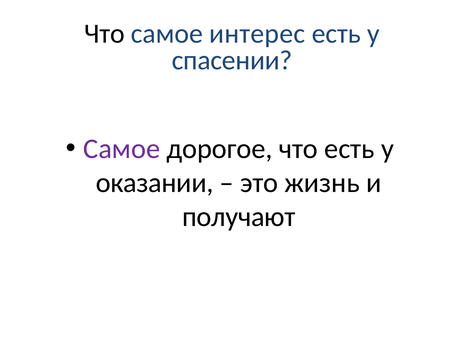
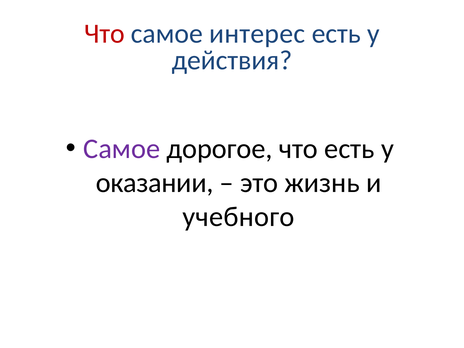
Что colour: black -> red (104, 34)
спасении: спасении -> действия (232, 60)
получают: получают -> учебного (239, 217)
